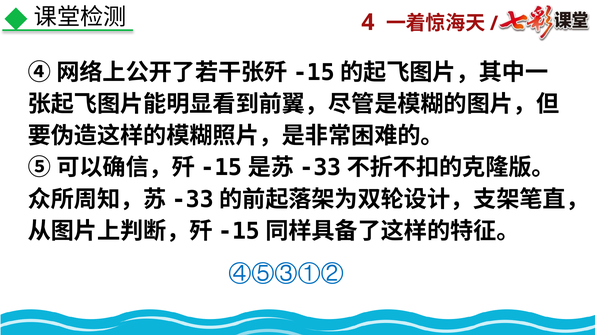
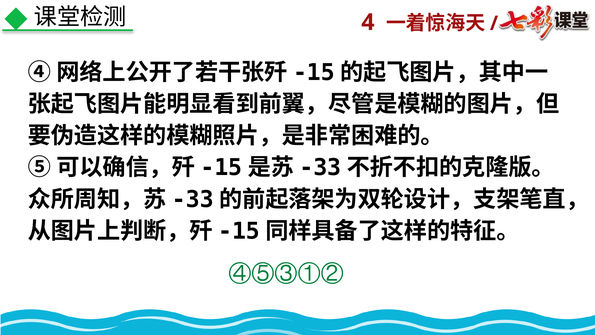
④⑤③①② colour: blue -> green (286, 274)
